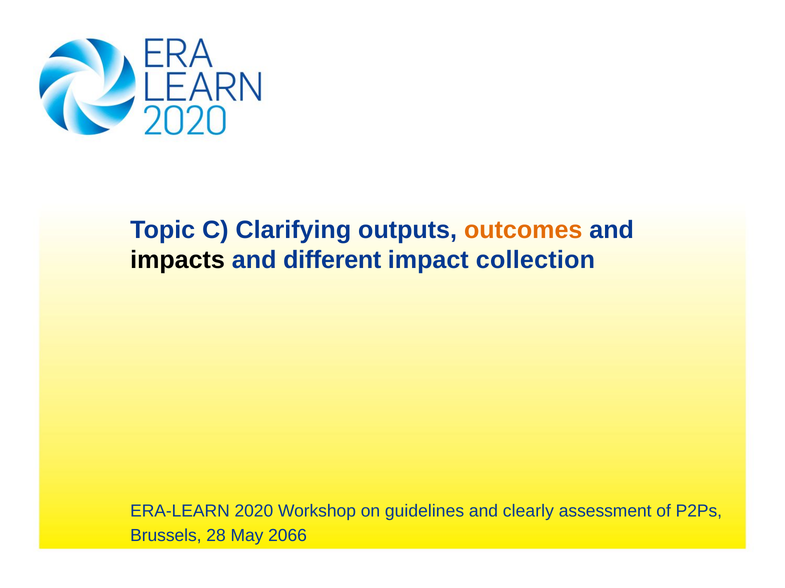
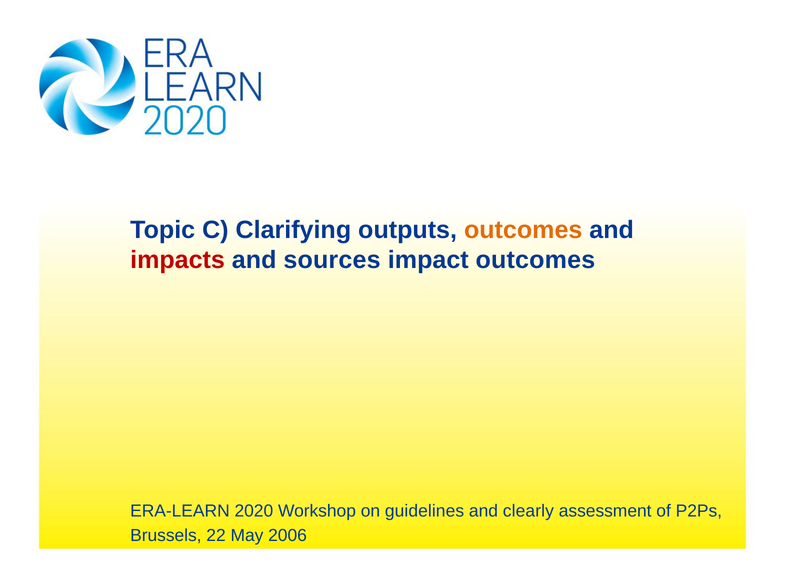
impacts colour: black -> red (178, 260)
different: different -> sources (332, 260)
impact collection: collection -> outcomes (535, 260)
28: 28 -> 22 (216, 536)
2066: 2066 -> 2006 (288, 536)
